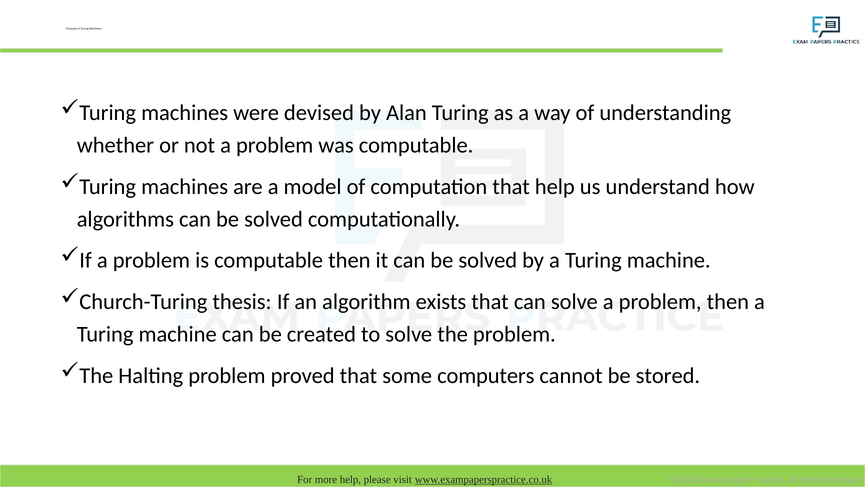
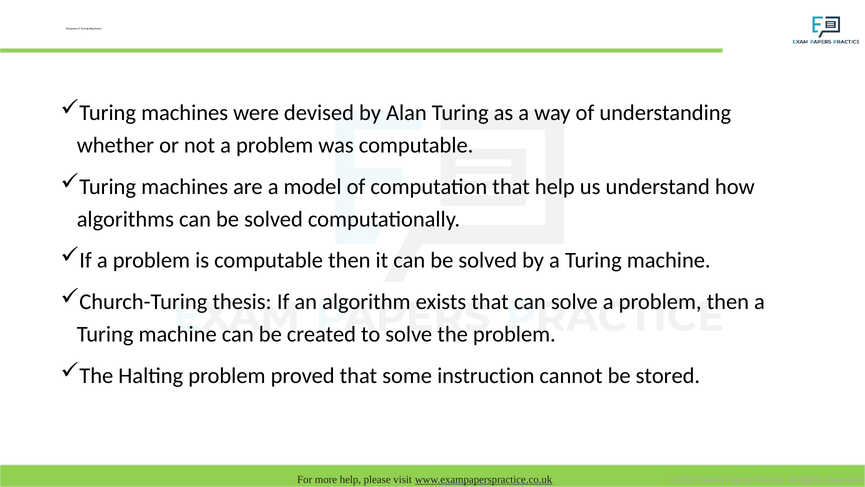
computers: computers -> instruction (486, 376)
